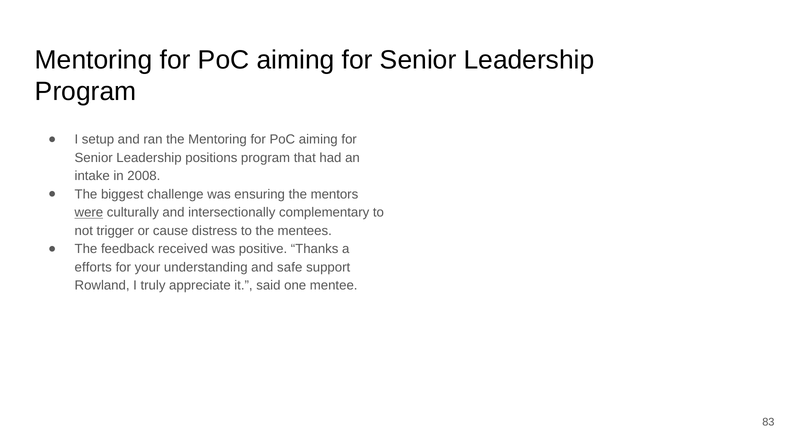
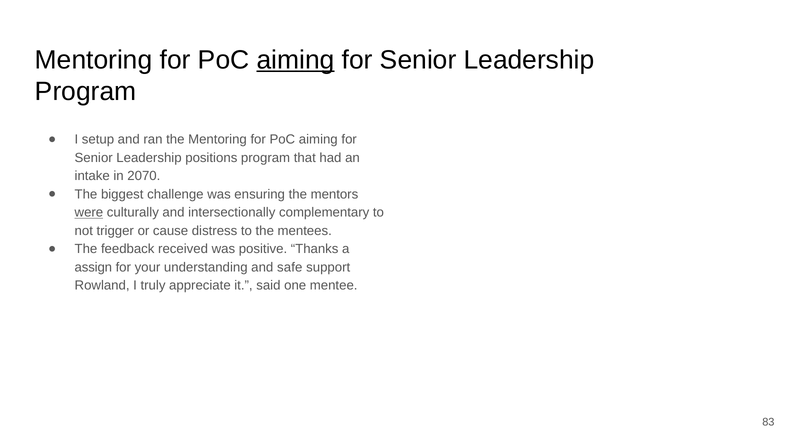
aiming underline: none -> present (296, 60)
2008: 2008 -> 2070 (144, 176)
efforts: efforts -> assign (93, 267)
